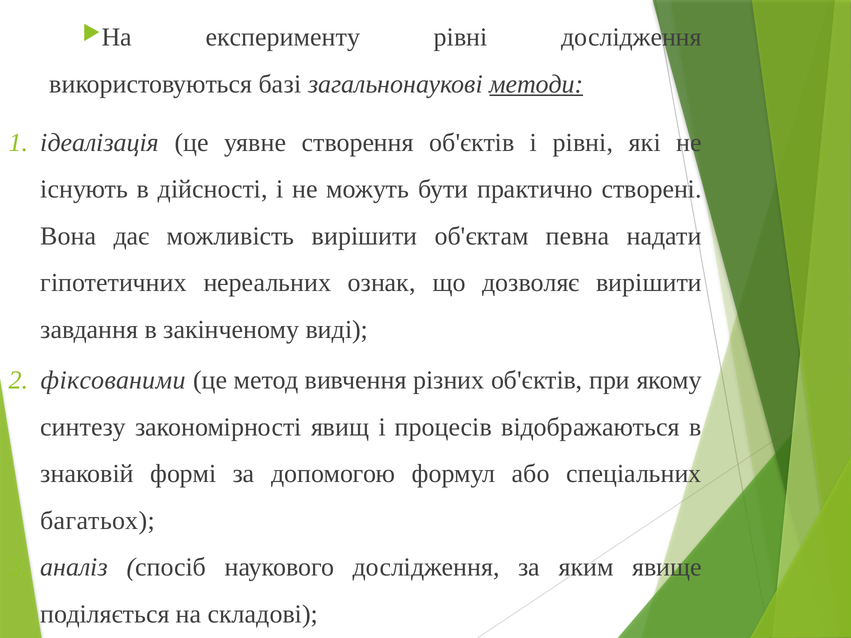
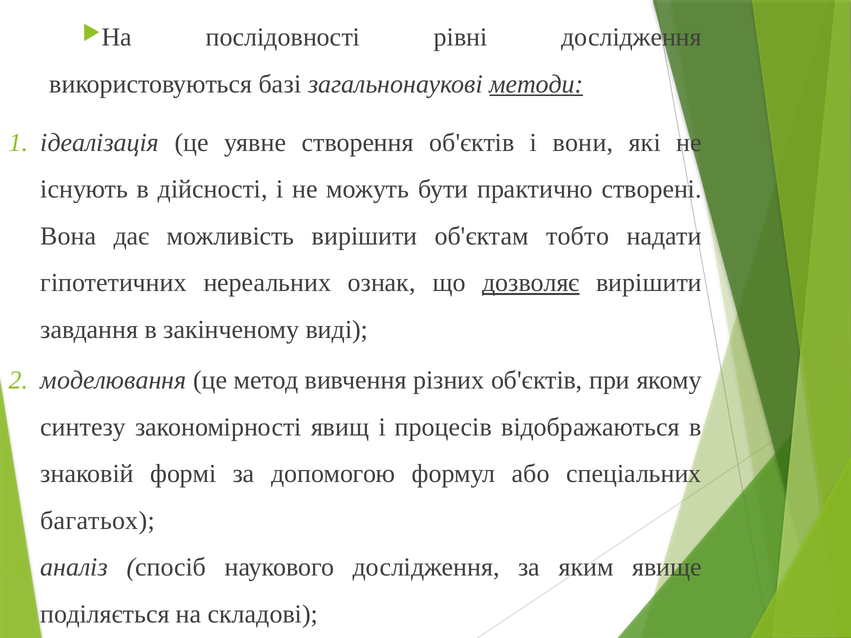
експерименту: експерименту -> послідовності (283, 37)
і рівні: рівні -> вони (583, 143)
певна: певна -> тобто (578, 236)
дозволяє underline: none -> present (531, 283)
фіксованими: фіксованими -> моделювання (113, 380)
